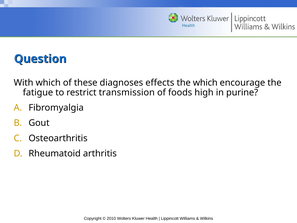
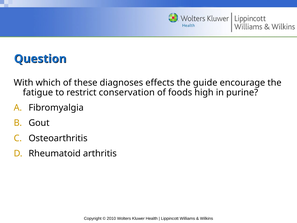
the which: which -> guide (205, 83)
transmission: transmission -> conservation (127, 92)
